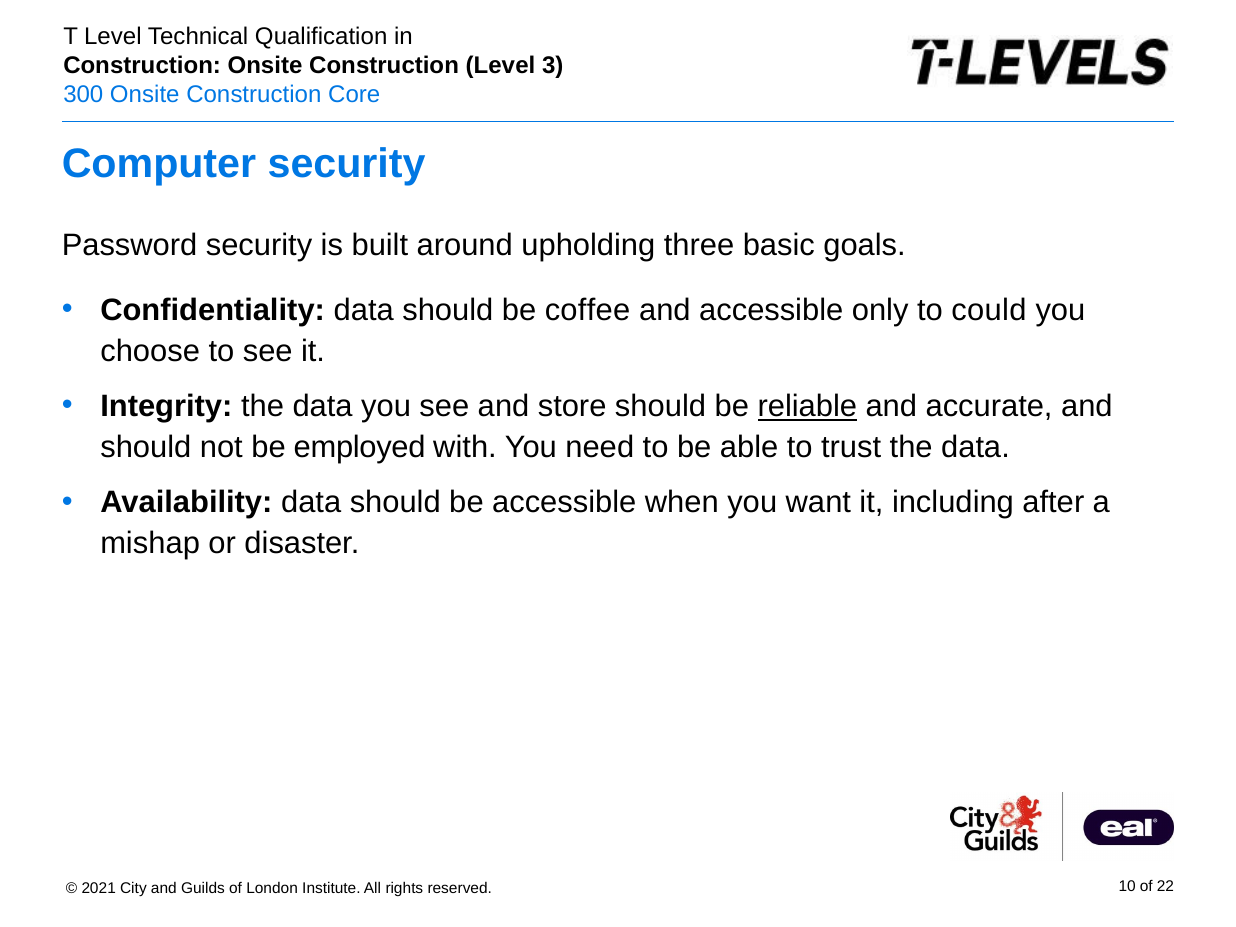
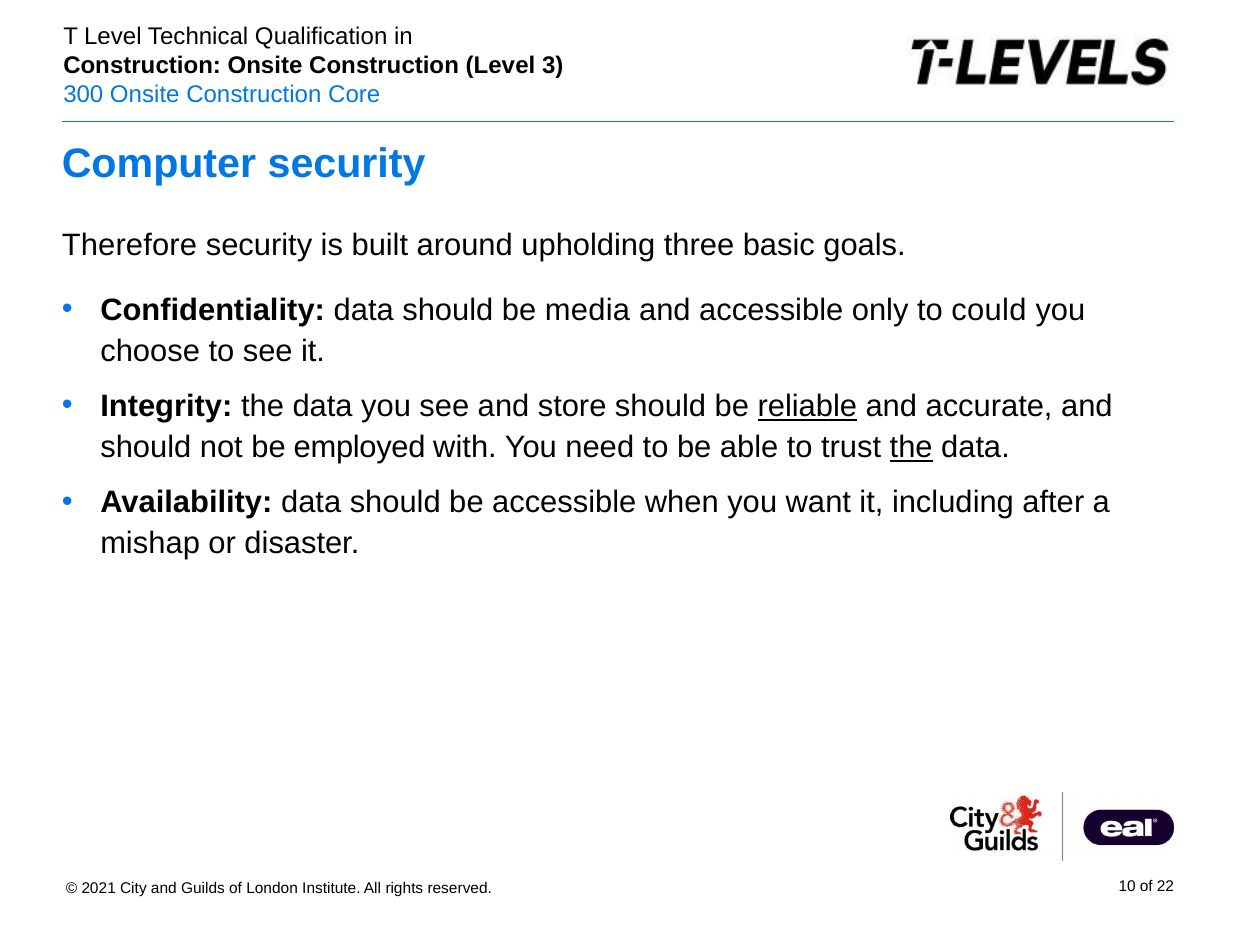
Password: Password -> Therefore (129, 245)
coffee: coffee -> media (587, 310)
the underline: none -> present (911, 448)
